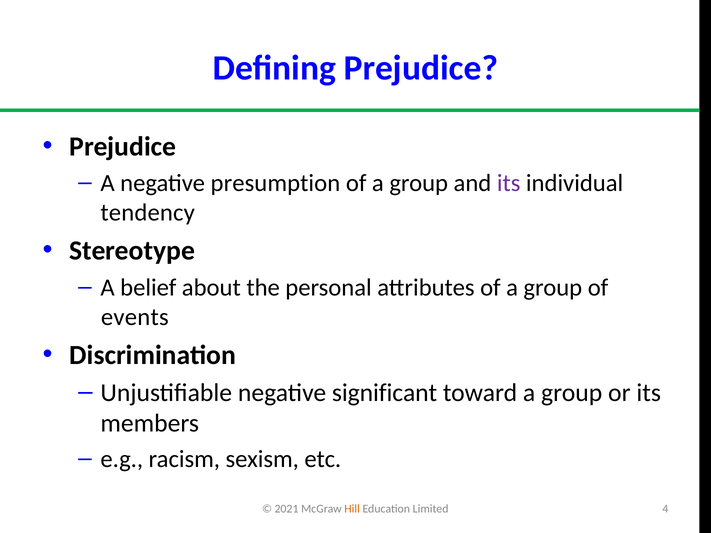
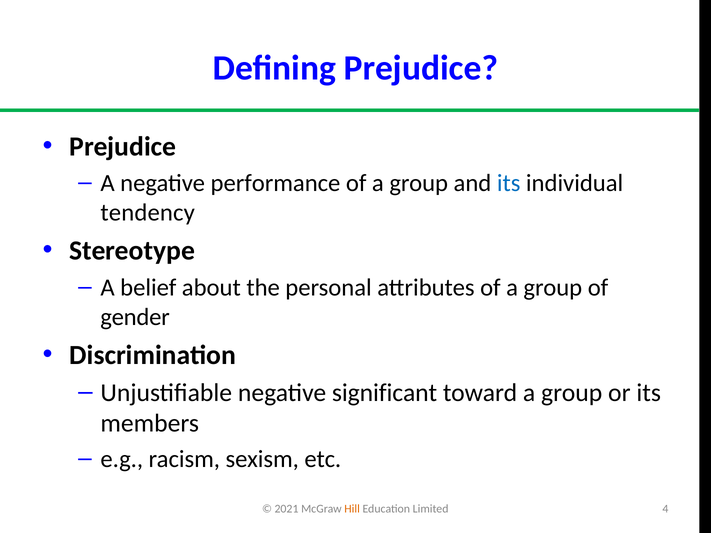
presumption: presumption -> performance (275, 183)
its colour: purple -> blue (509, 183)
events: events -> gender (135, 317)
